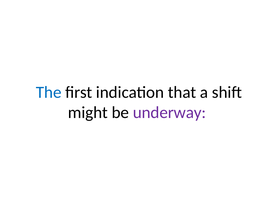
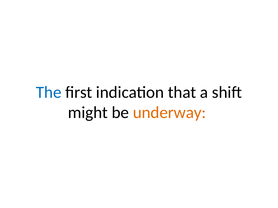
underway colour: purple -> orange (169, 113)
